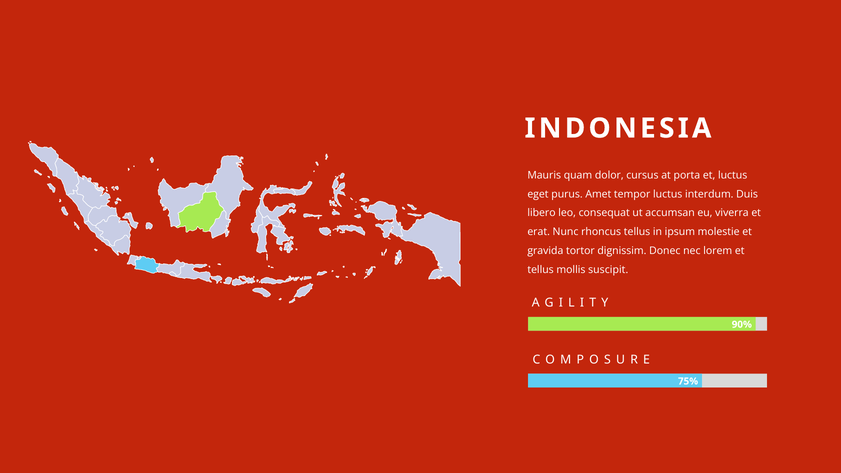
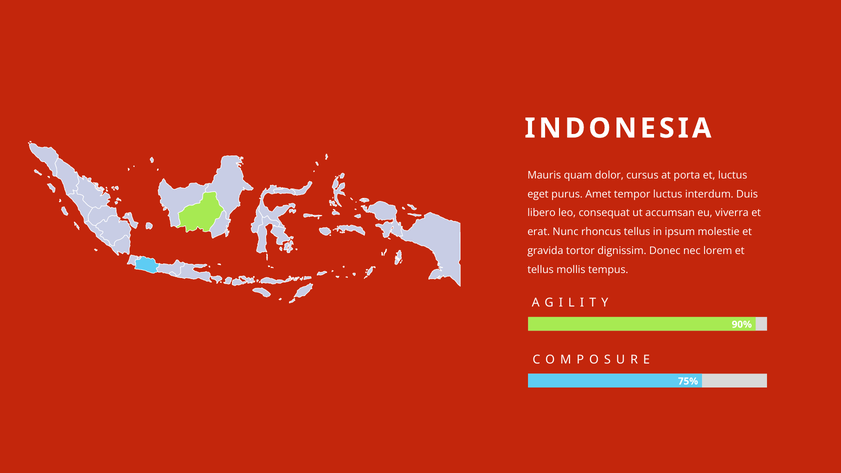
suscipit: suscipit -> tempus (608, 270)
